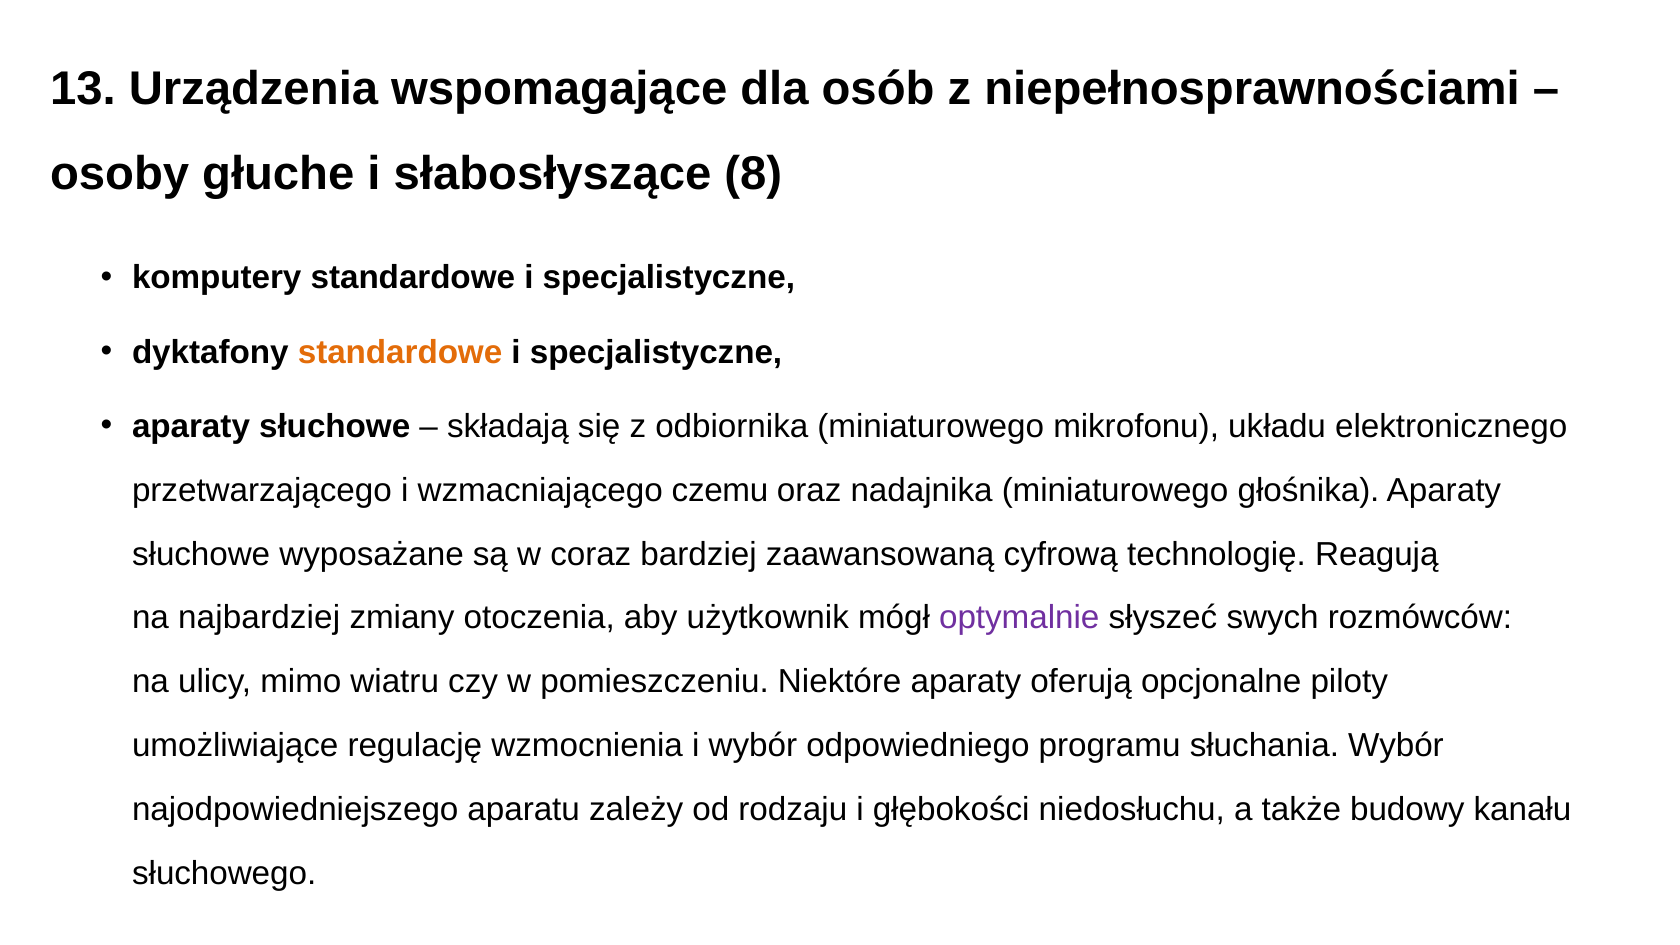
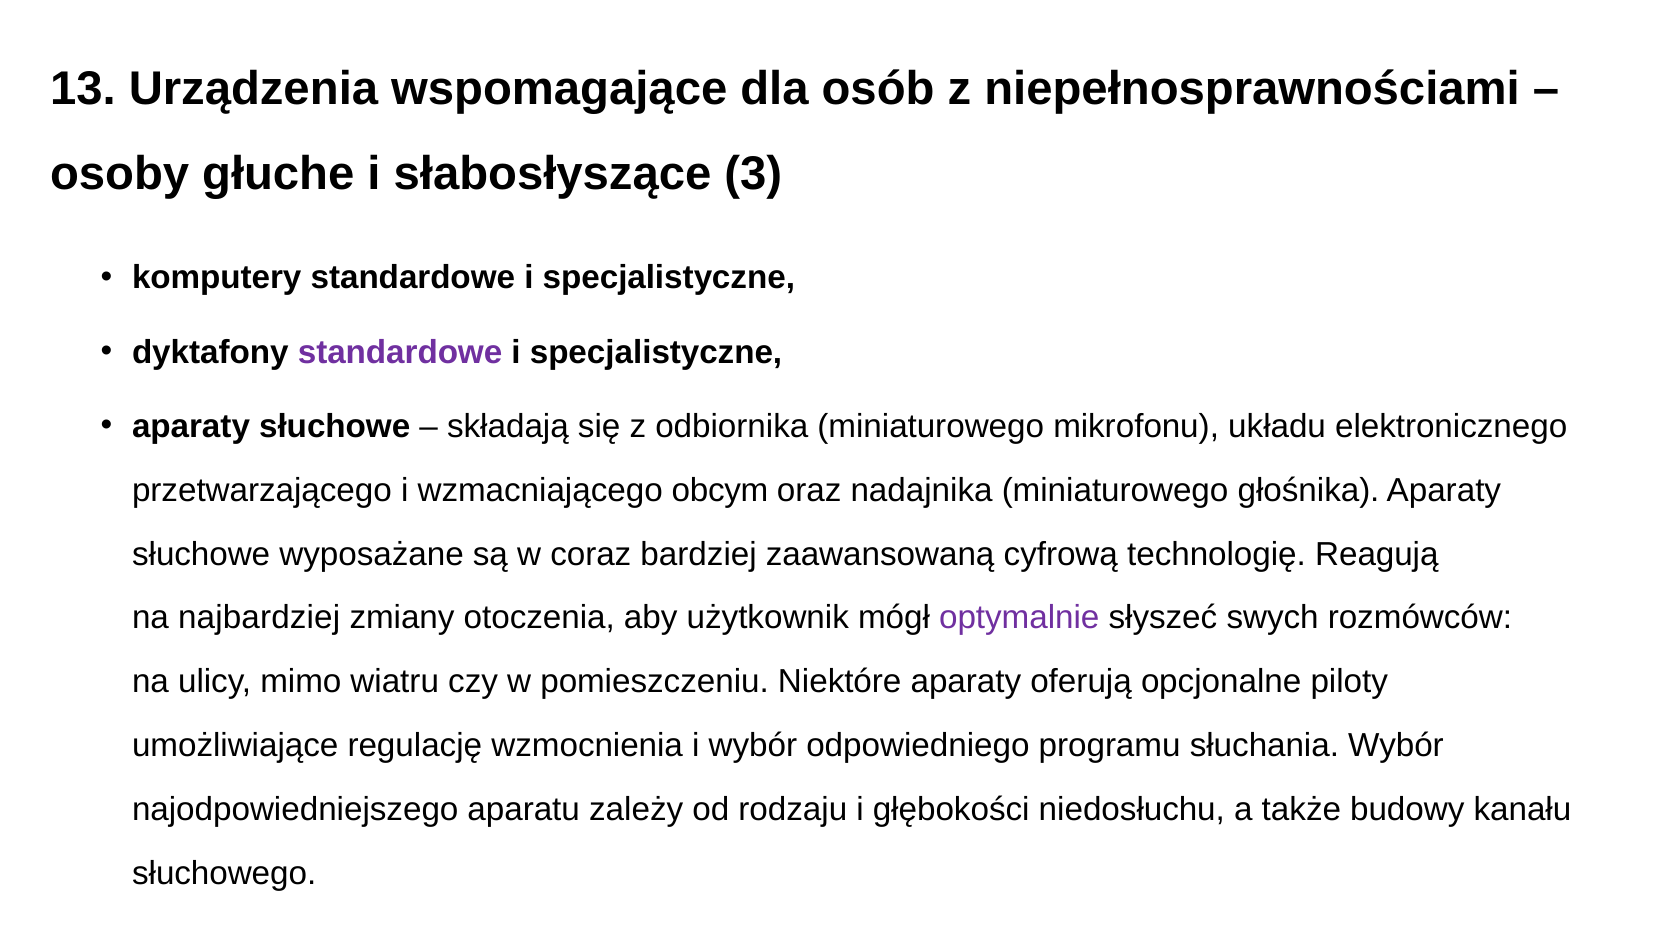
8: 8 -> 3 (753, 174)
standardowe colour: orange -> purple (400, 352)
czemu: czemu -> obcym (720, 490)
